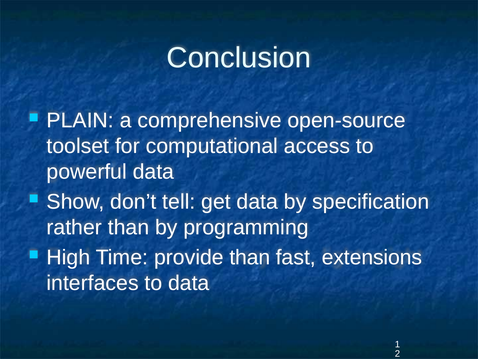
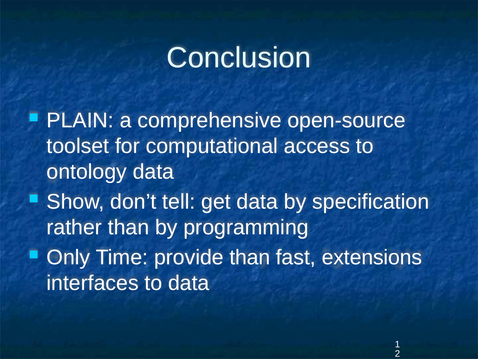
powerful: powerful -> ontology (87, 171)
High: High -> Only (68, 257)
